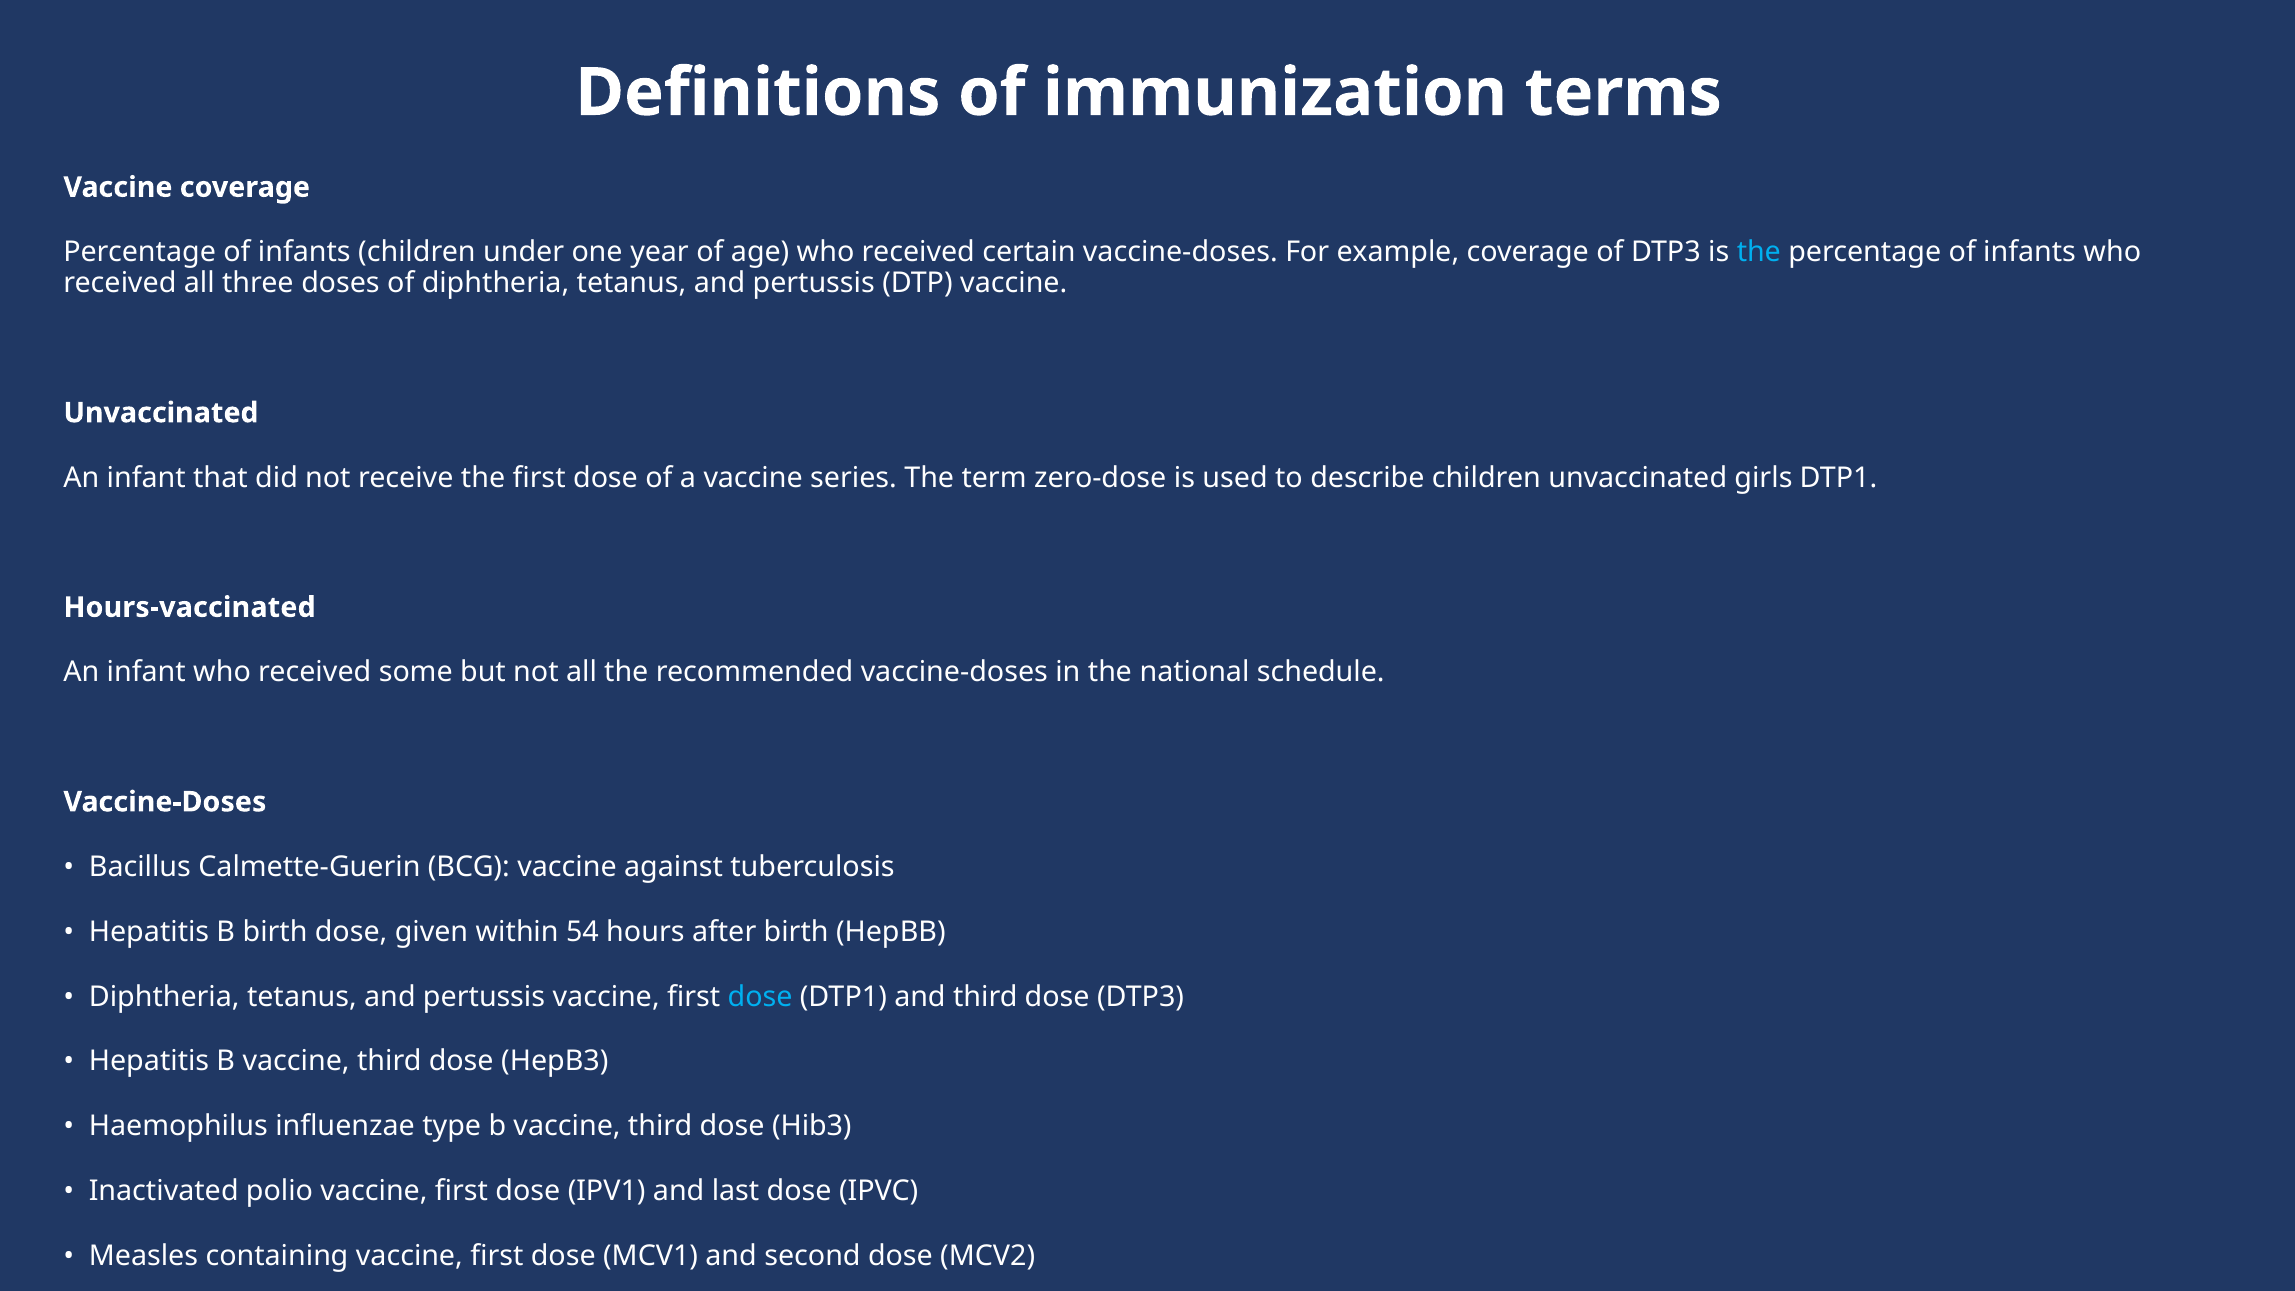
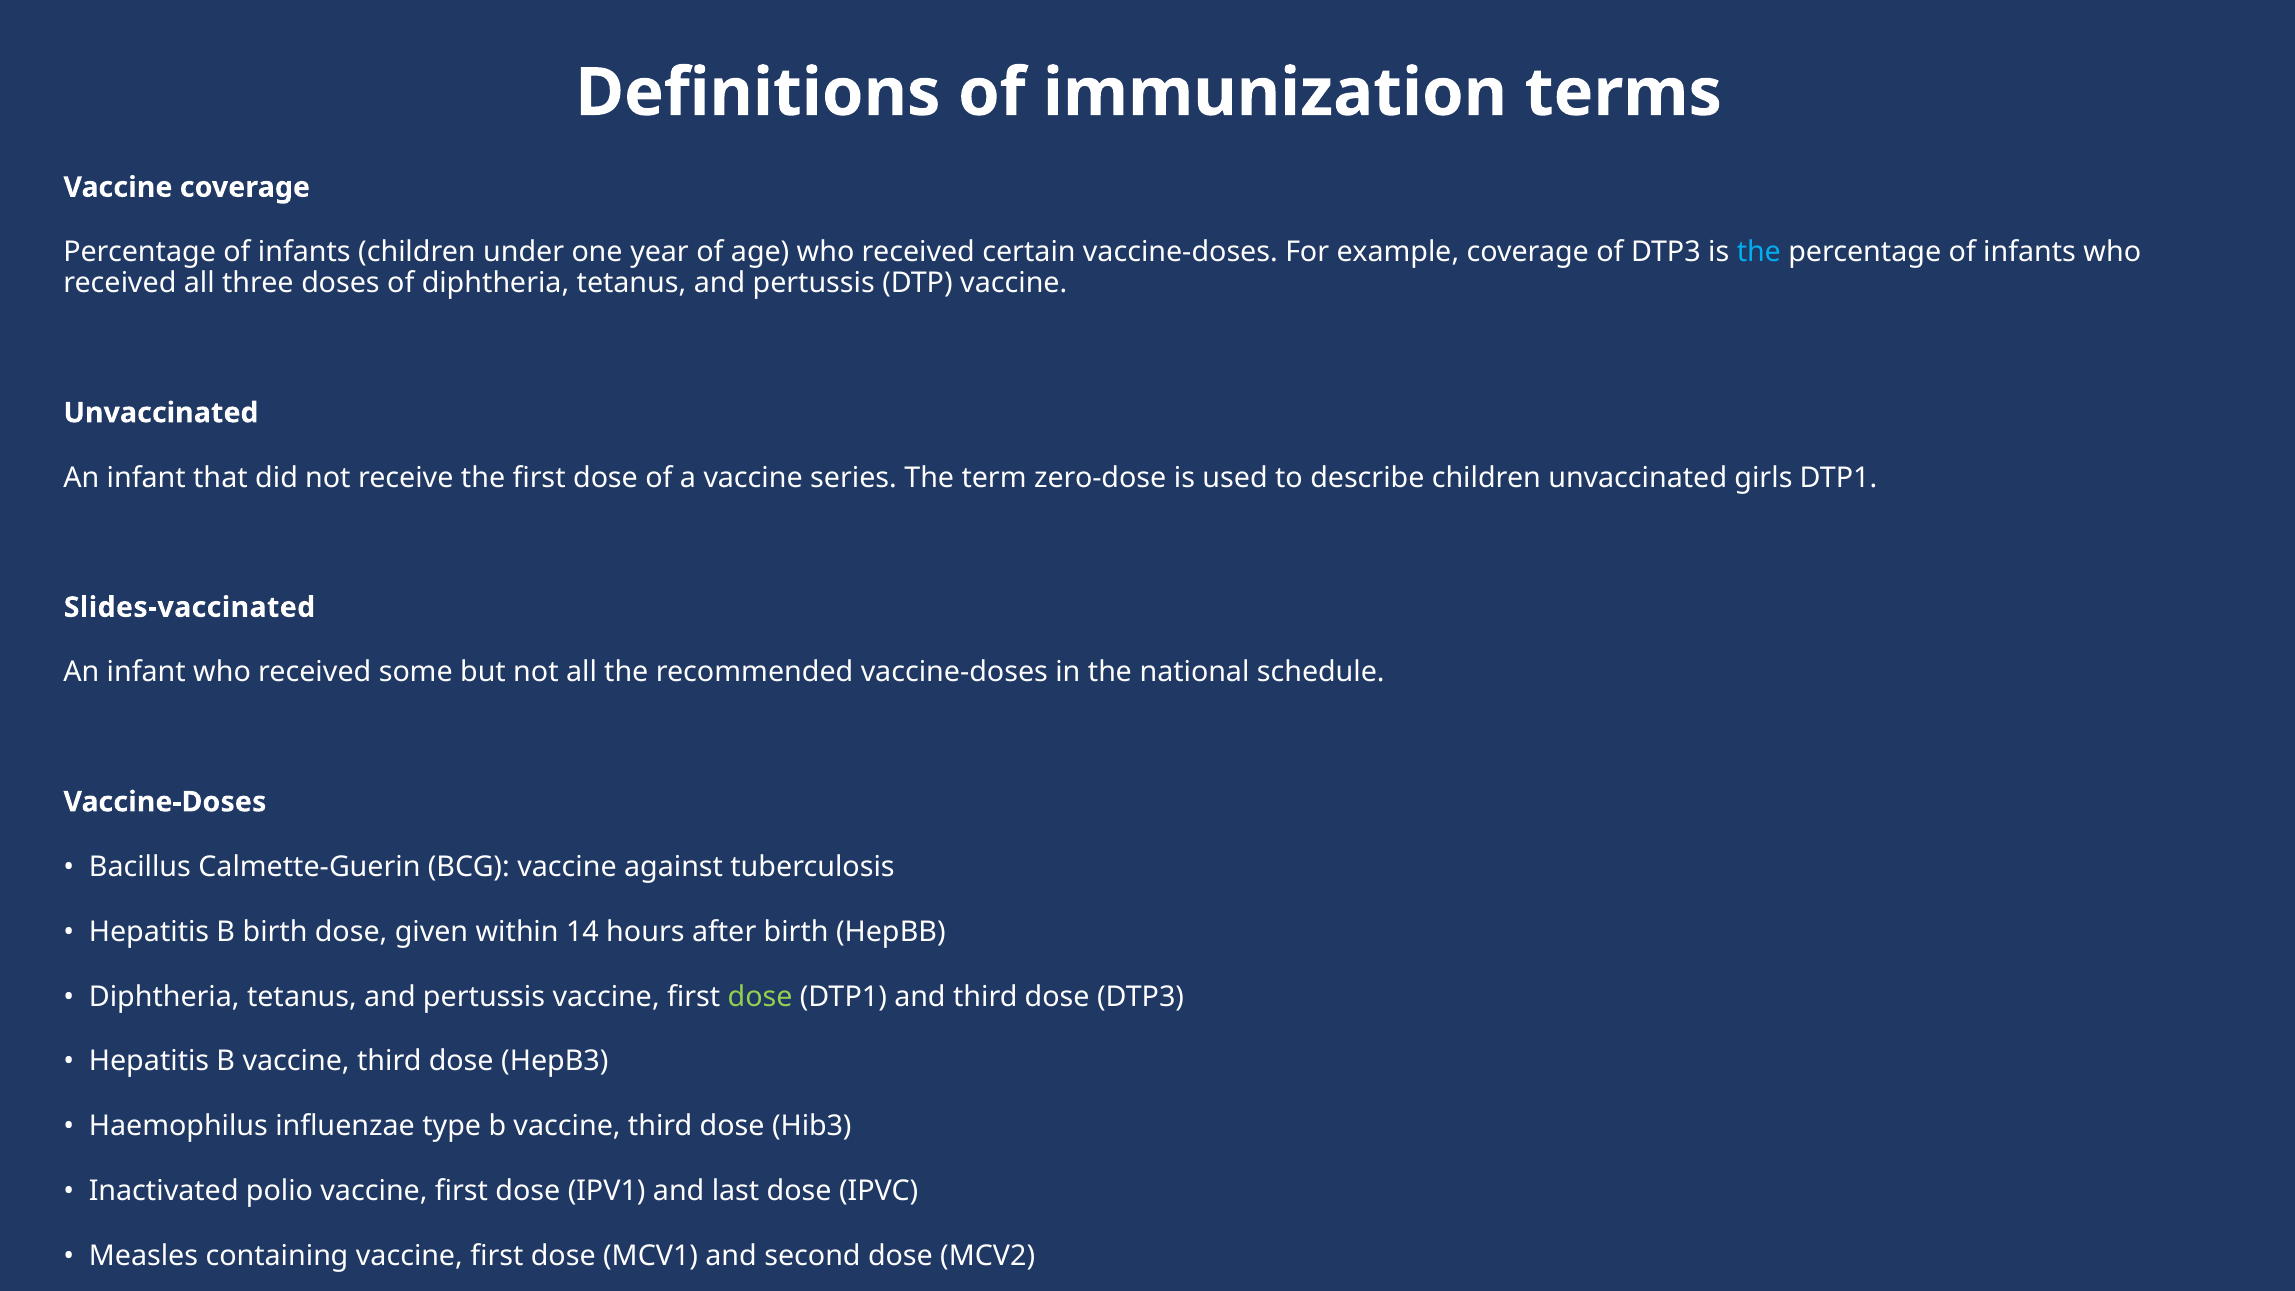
Hours-vaccinated: Hours-vaccinated -> Slides-vaccinated (189, 607)
54: 54 -> 14 (582, 932)
dose colour: light blue -> light green (760, 997)
